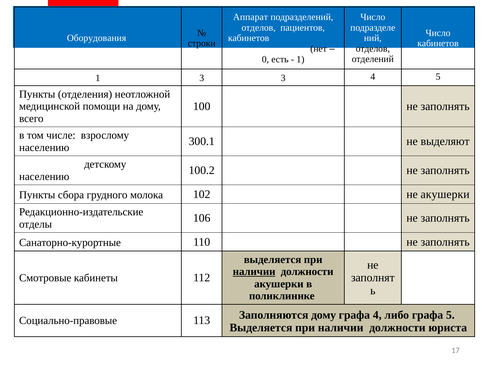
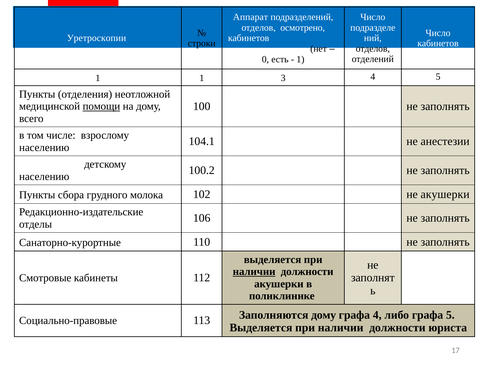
пациентов: пациентов -> осмотрено (303, 28)
Оборудования: Оборудования -> Уретроскопии (97, 38)
1 3: 3 -> 1 (202, 78)
помощи underline: none -> present (101, 106)
300.1: 300.1 -> 104.1 (202, 141)
выделяют: выделяют -> анестезии (445, 141)
